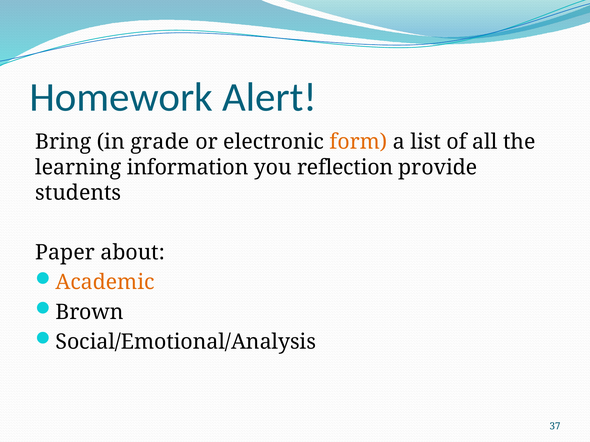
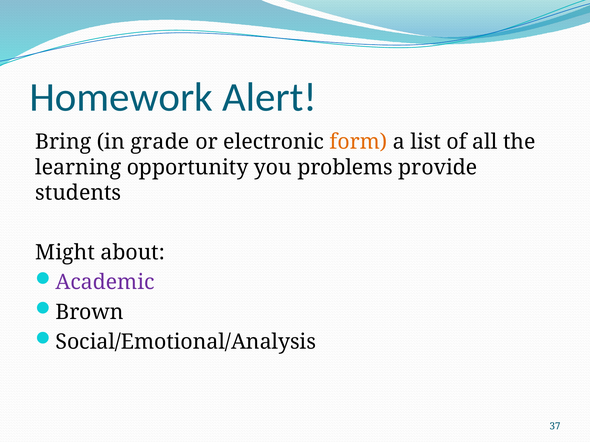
information: information -> opportunity (188, 168)
reflection: reflection -> problems (345, 168)
Paper: Paper -> Might (65, 253)
Academic colour: orange -> purple (105, 283)
